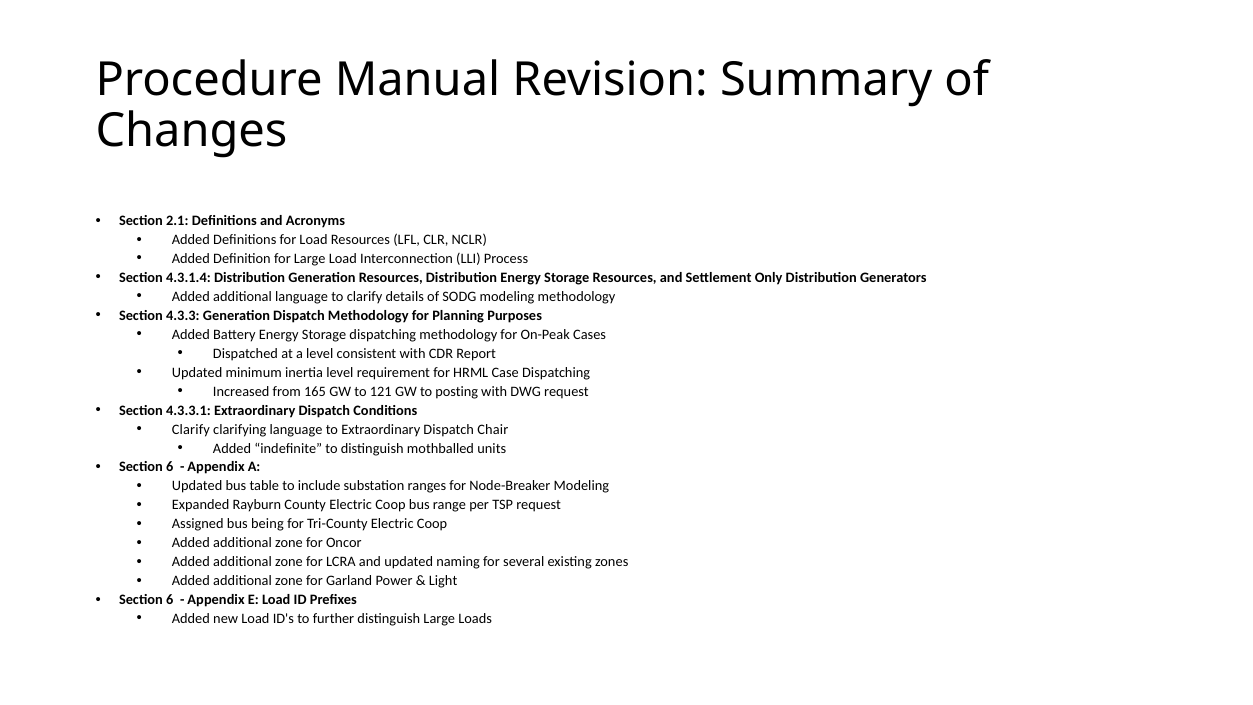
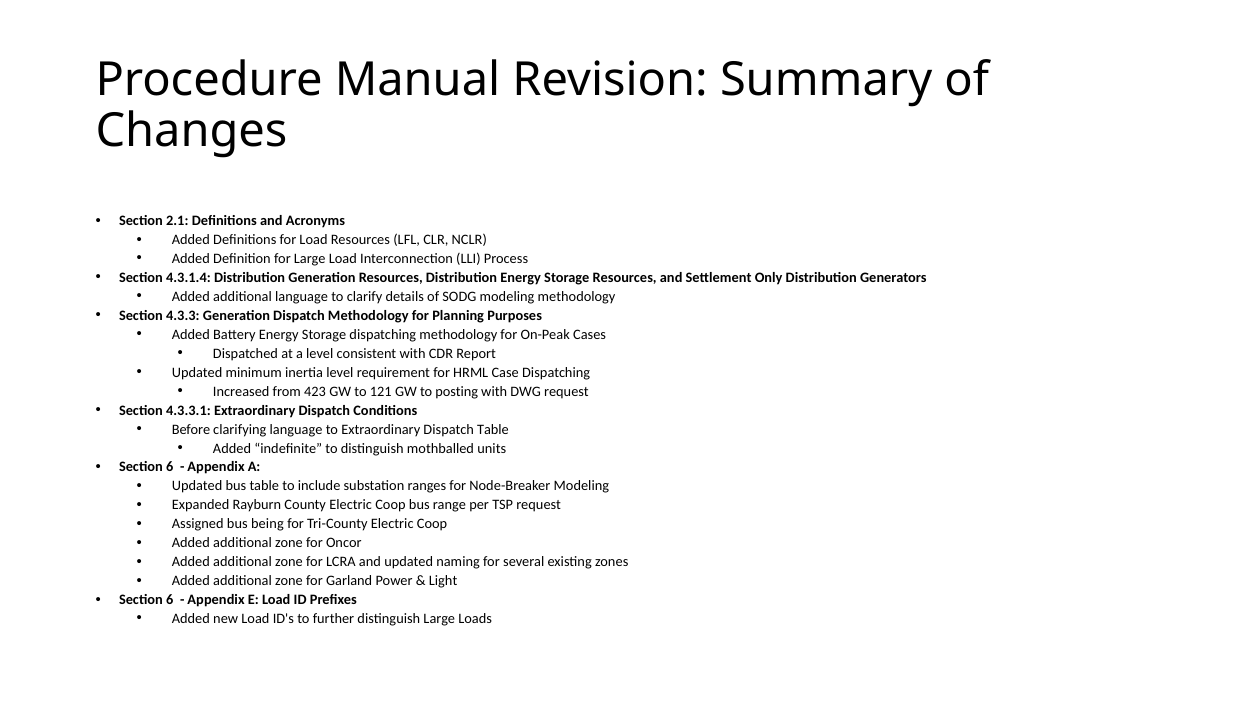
165: 165 -> 423 (315, 391)
Clarify: Clarify -> Before (191, 429)
Dispatch Chair: Chair -> Table (493, 429)
